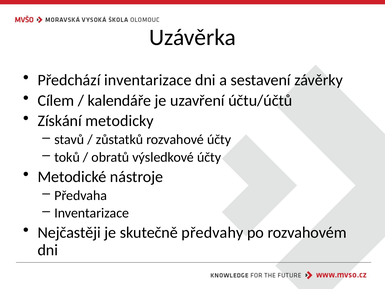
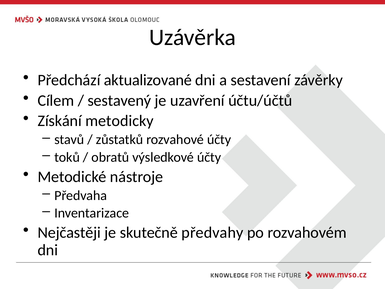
Předchází inventarizace: inventarizace -> aktualizované (148, 80)
kalendáře: kalendáře -> sestavený (119, 100)
